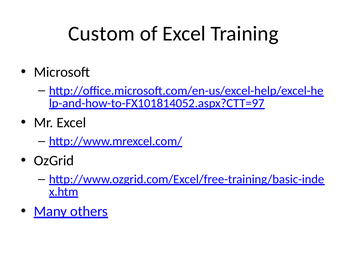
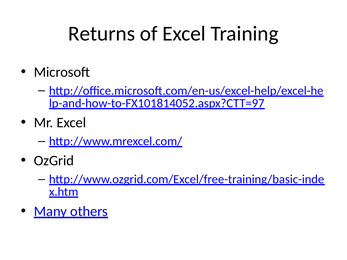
Custom: Custom -> Returns (102, 34)
